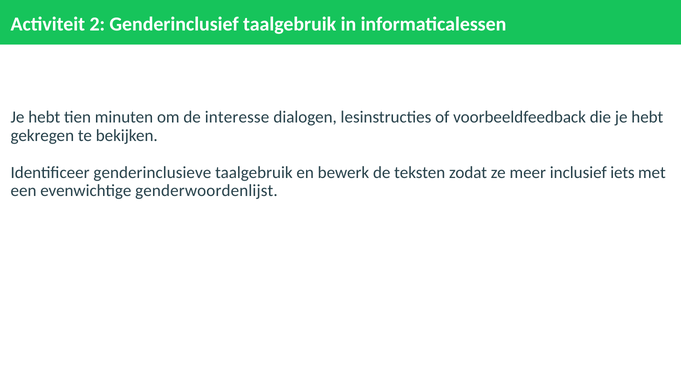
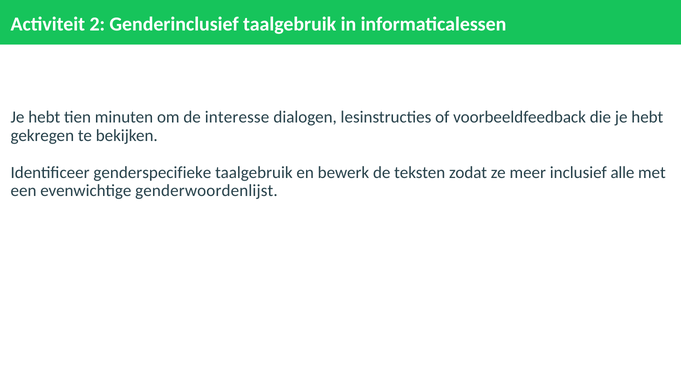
genderinclusieve: genderinclusieve -> genderspecifieke (152, 172)
iets: iets -> alle (622, 172)
